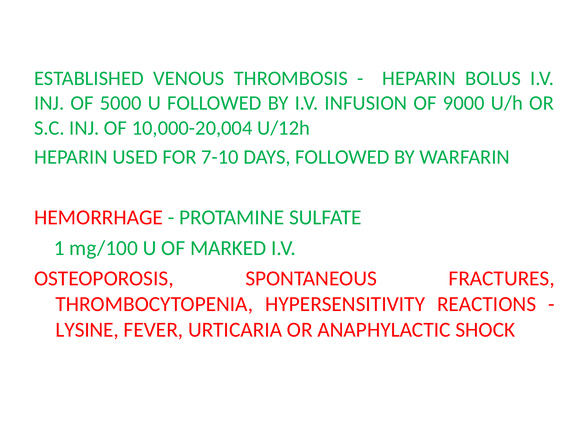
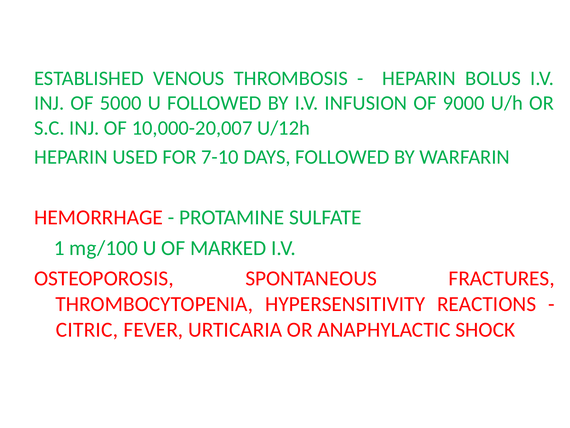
10,000-20,004: 10,000-20,004 -> 10,000-20,007 (192, 128)
LYSINE: LYSINE -> CITRIC (87, 330)
